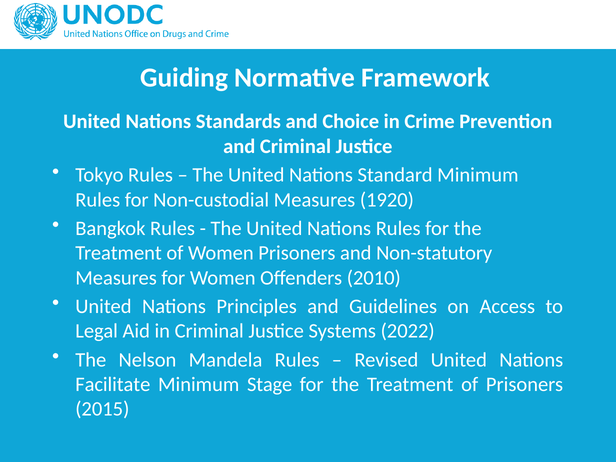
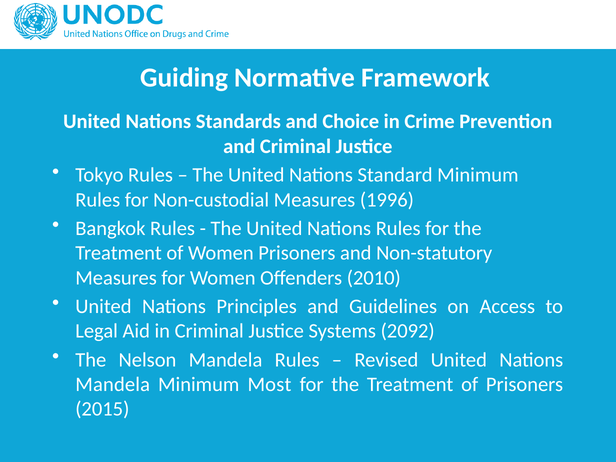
1920: 1920 -> 1996 (387, 200)
2022: 2022 -> 2092 (408, 331)
Facilitate: Facilitate -> Mandela (113, 385)
Stage: Stage -> Most (269, 385)
